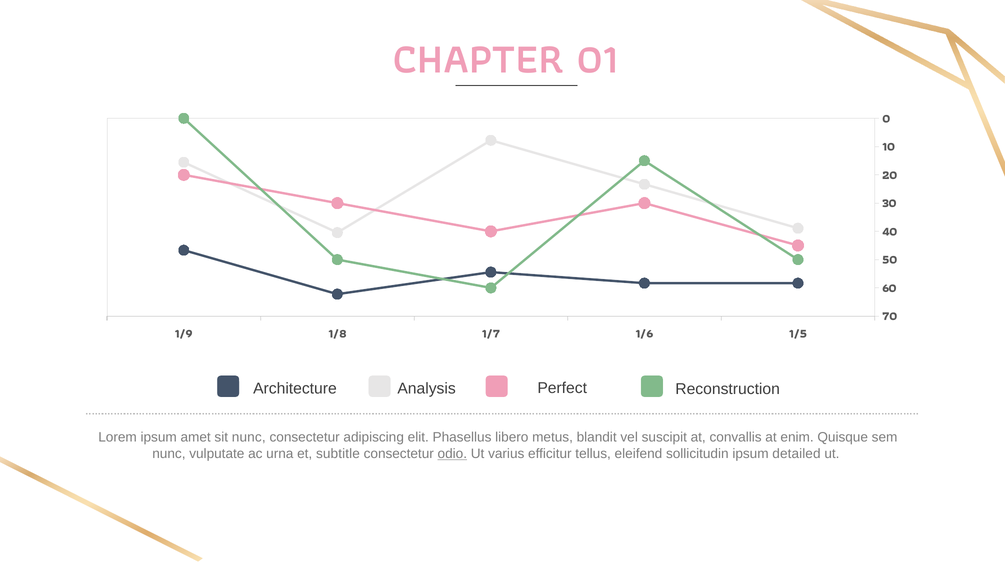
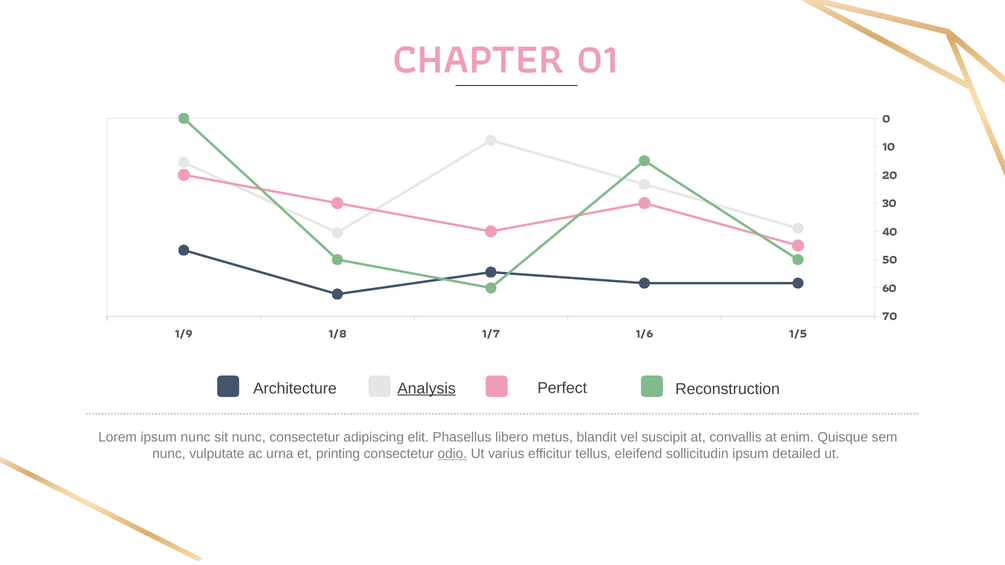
Analysis underline: none -> present (427, 389)
ipsum amet: amet -> nunc (196, 438)
subtitle: subtitle -> printing (338, 454)
